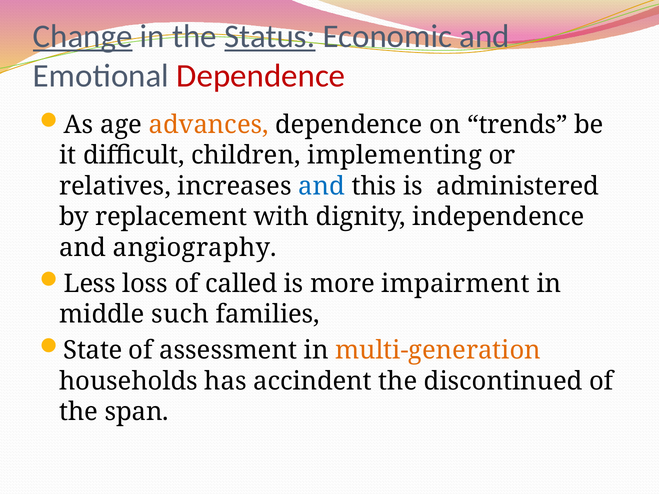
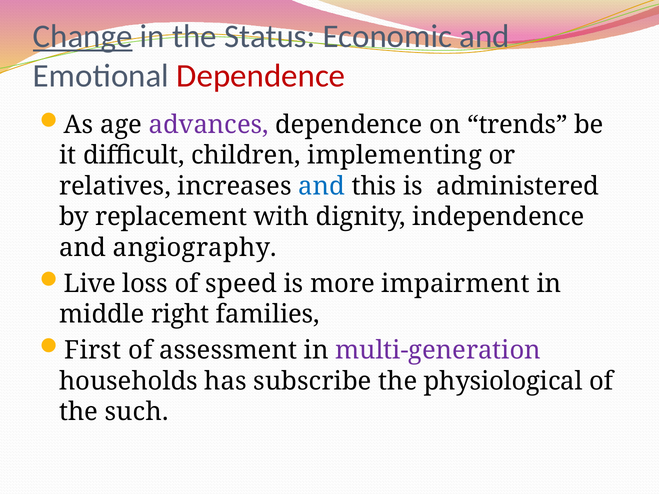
Status underline: present -> none (270, 36)
advances colour: orange -> purple (209, 125)
Less: Less -> Live (90, 284)
called: called -> speed (241, 284)
such: such -> right (180, 315)
State: State -> First (93, 350)
multi-generation colour: orange -> purple (438, 350)
accindent: accindent -> subscribe (313, 381)
discontinued: discontinued -> physiological (503, 381)
span: span -> such (137, 412)
